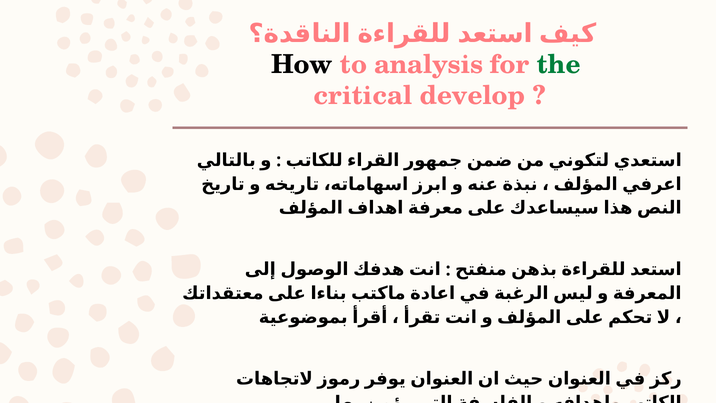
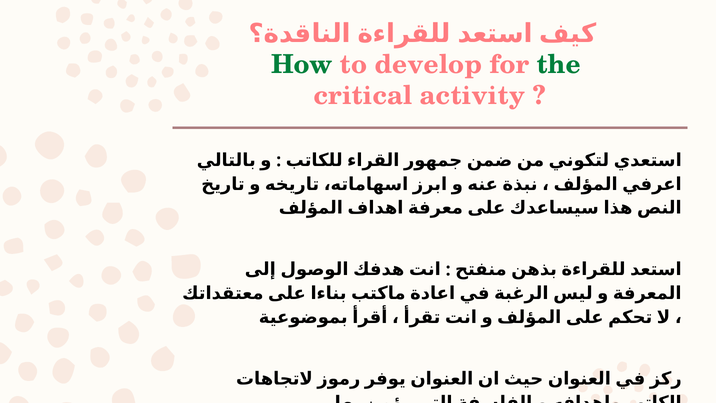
How colour: black -> green (302, 65)
analysis: analysis -> develop (428, 65)
develop: develop -> activity (472, 96)
